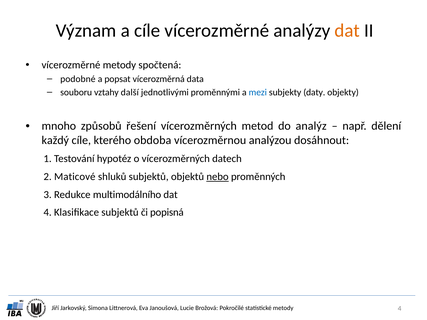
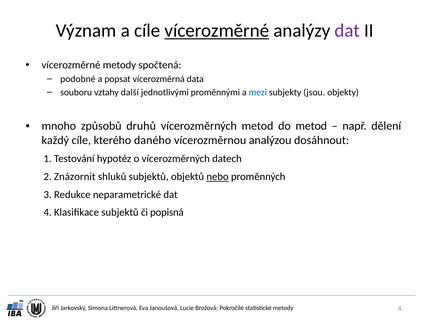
vícerozměrné underline: none -> present (217, 31)
dat colour: orange -> purple (347, 31)
daty: daty -> jsou (314, 92)
řešení: řešení -> druhů (141, 126)
do analýz: analýz -> metod (311, 126)
obdoba: obdoba -> daného (153, 140)
Maticové: Maticové -> Znázornit (75, 177)
multimodálního: multimodálního -> neparametrické (127, 195)
